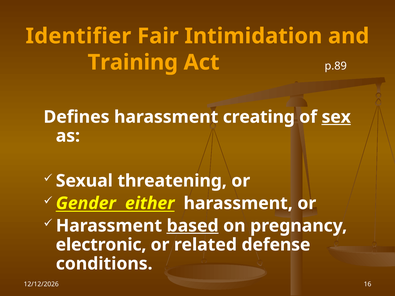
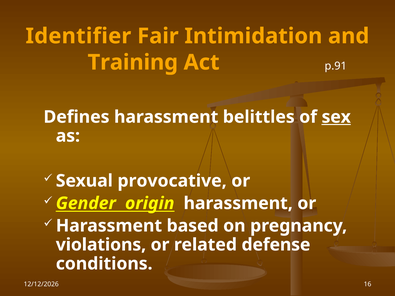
p.89: p.89 -> p.91 (336, 66)
creating: creating -> belittles (259, 117)
threatening: threatening -> provocative (172, 181)
either: either -> origin (150, 203)
based underline: present -> none (193, 226)
electronic: electronic -> violations (101, 245)
